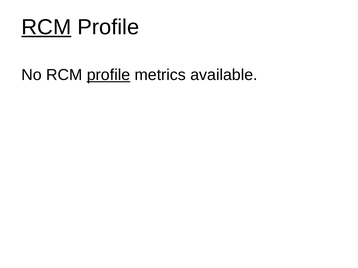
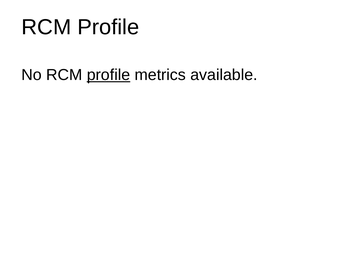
RCM underline: present -> none (46, 27)
